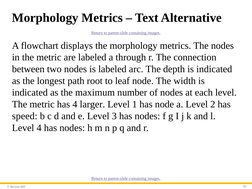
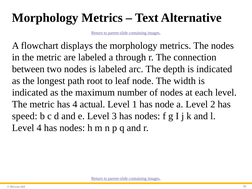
larger: larger -> actual (92, 104)
